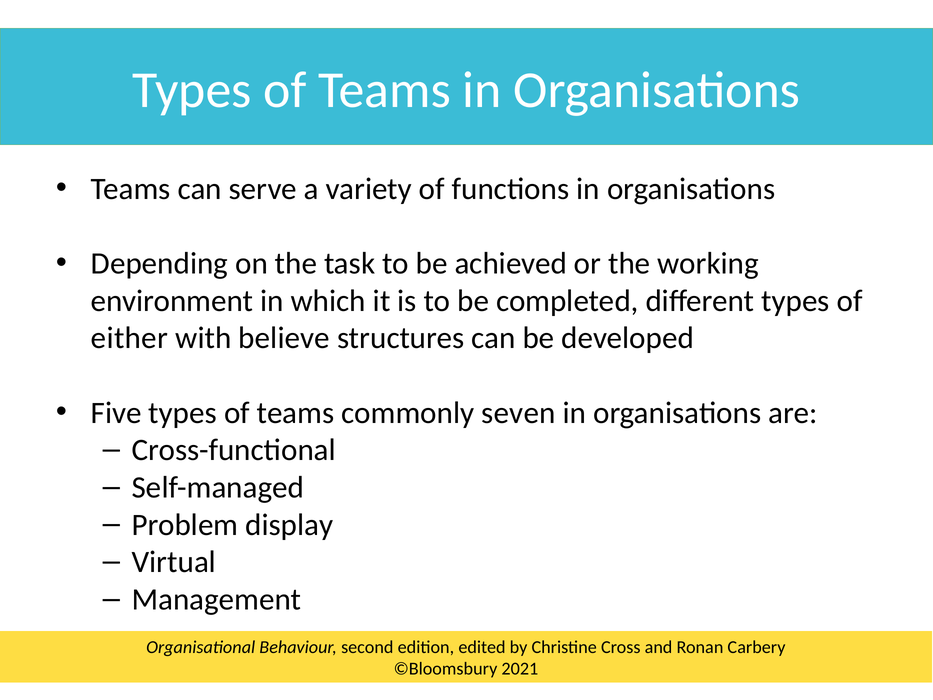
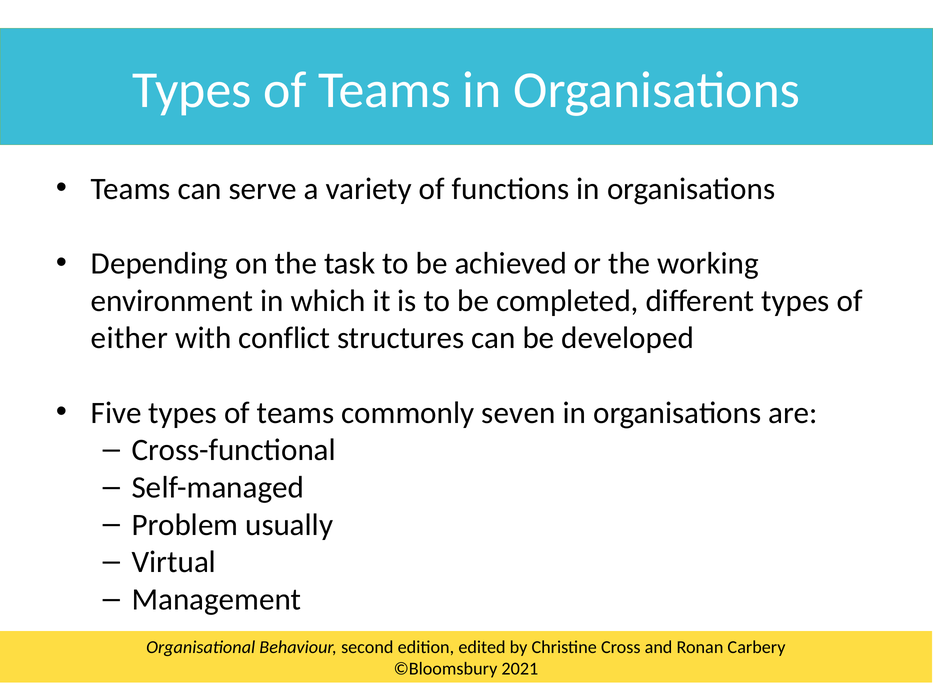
believe: believe -> conflict (284, 338)
display: display -> usually (289, 525)
